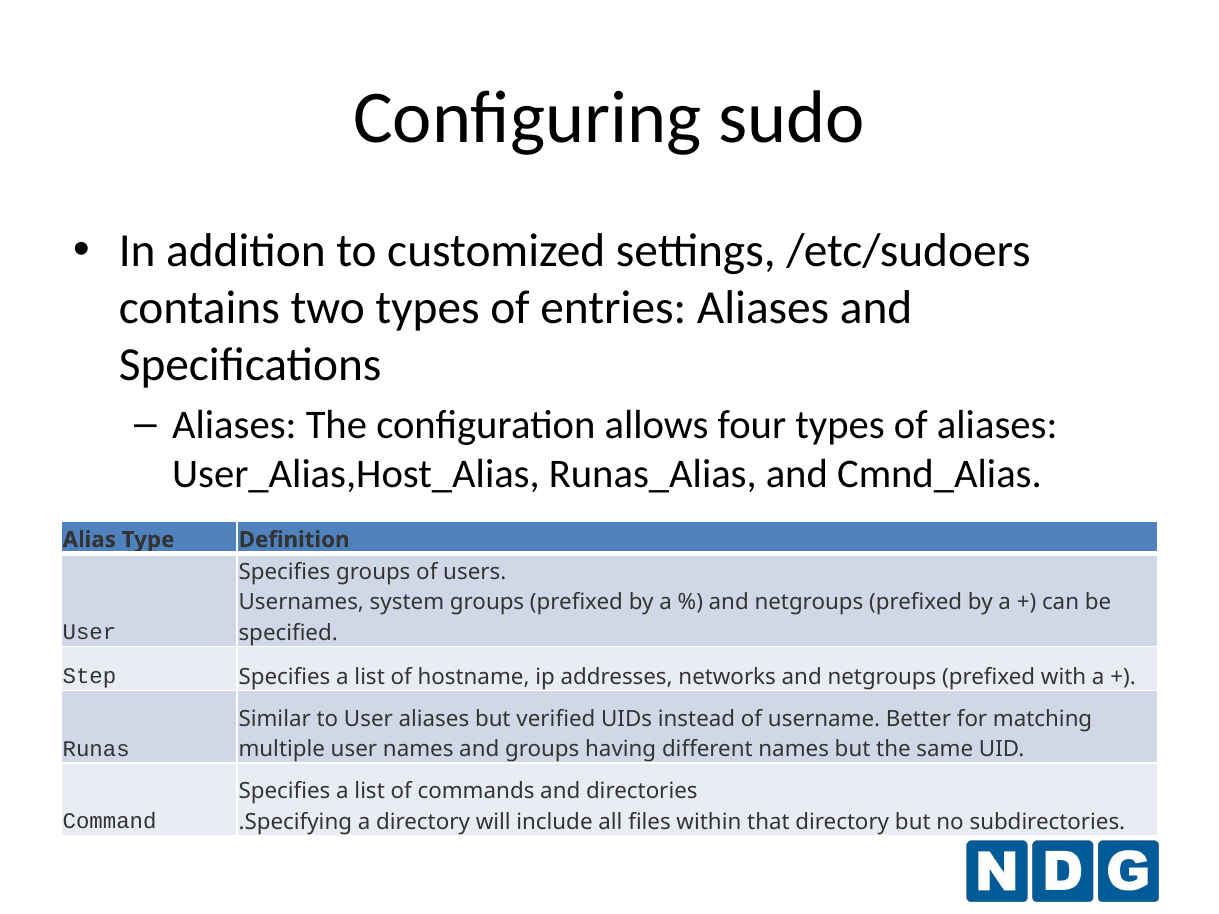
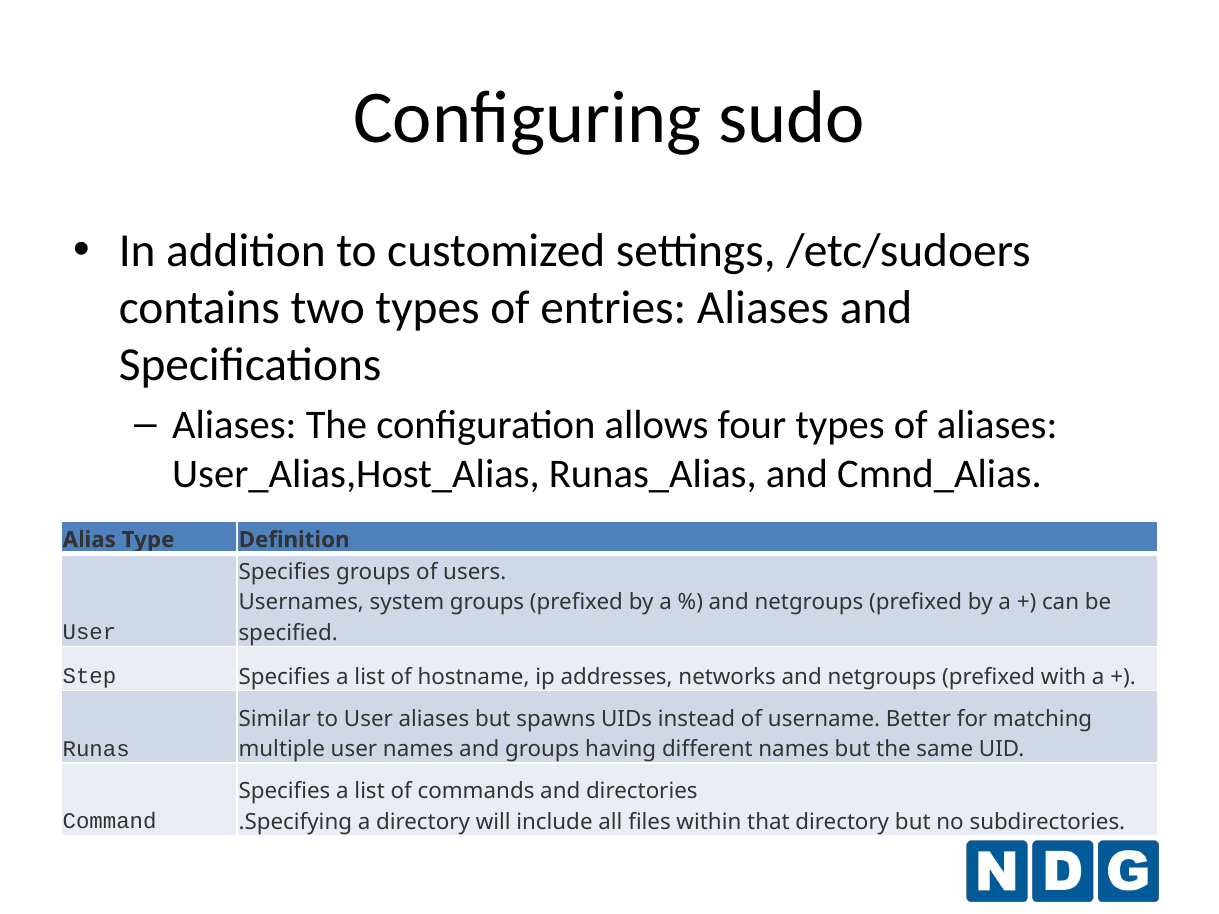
verified: verified -> spawns (556, 719)
